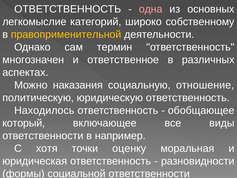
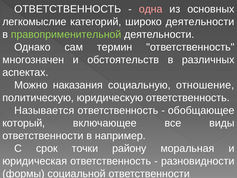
широко собственному: собственному -> деятельности (200, 22)
правоприменительной colour: yellow -> light green (66, 34)
ответственное: ответственное -> обстоятельств (123, 60)
Находилось: Находилось -> Называется (44, 110)
хотя: хотя -> срок (47, 148)
оценку: оценку -> району (129, 148)
